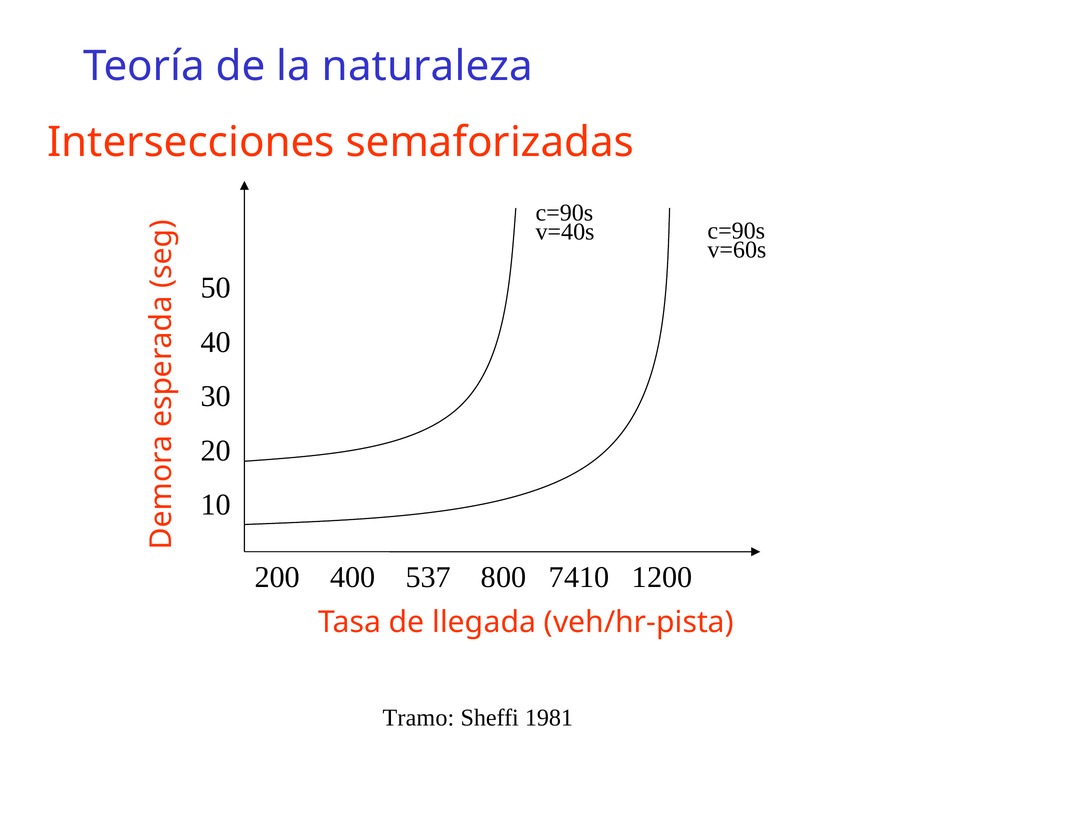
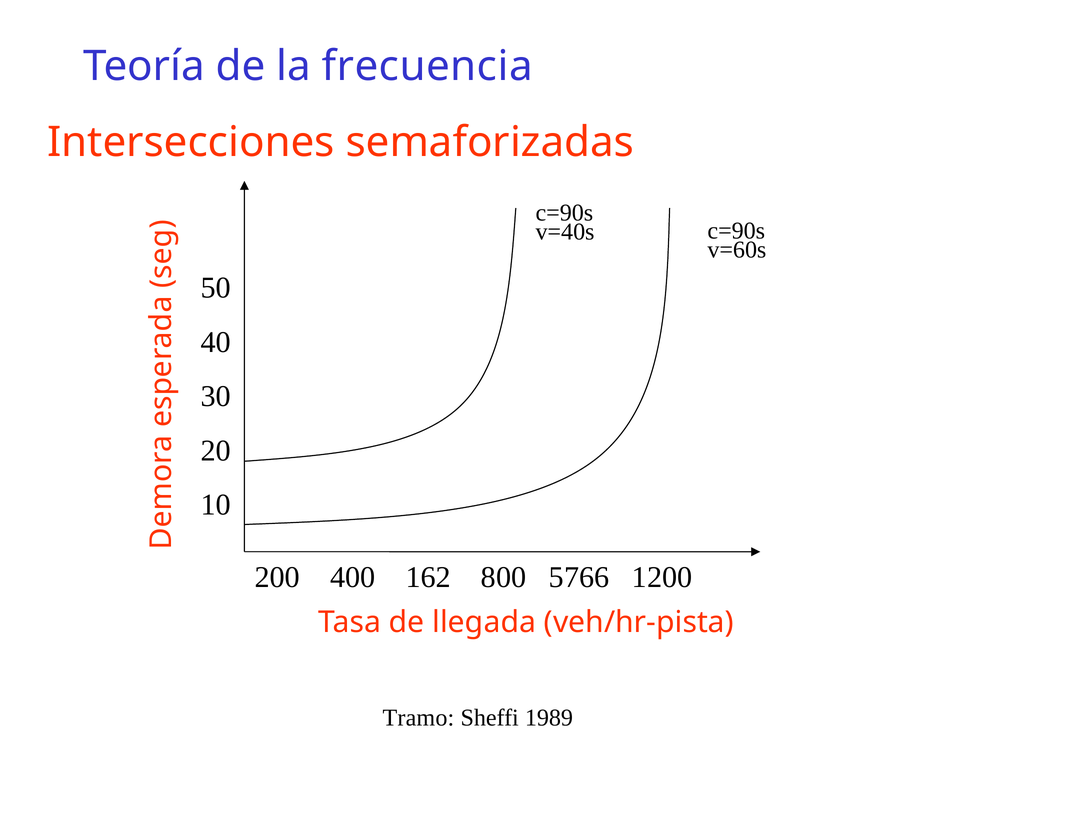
naturaleza: naturaleza -> frecuencia (427, 66)
537: 537 -> 162 (428, 578)
7410: 7410 -> 5766 (579, 578)
1981: 1981 -> 1989 (549, 718)
